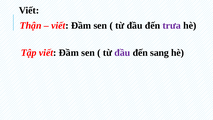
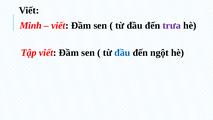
Thận: Thận -> Minh (31, 25)
đầu colour: purple -> blue (122, 53)
sang: sang -> ngột (159, 53)
